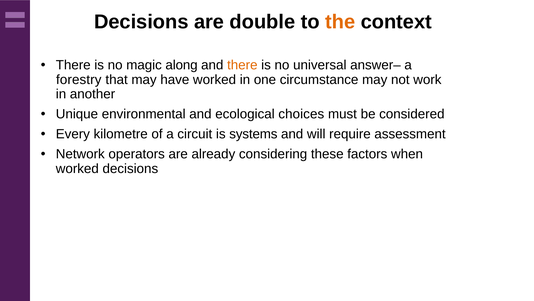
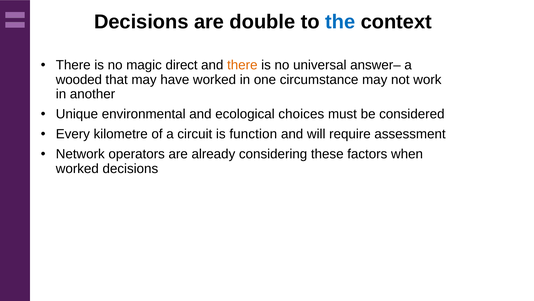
the colour: orange -> blue (340, 22)
along: along -> direct (182, 65)
forestry: forestry -> wooded (79, 80)
systems: systems -> function (253, 134)
